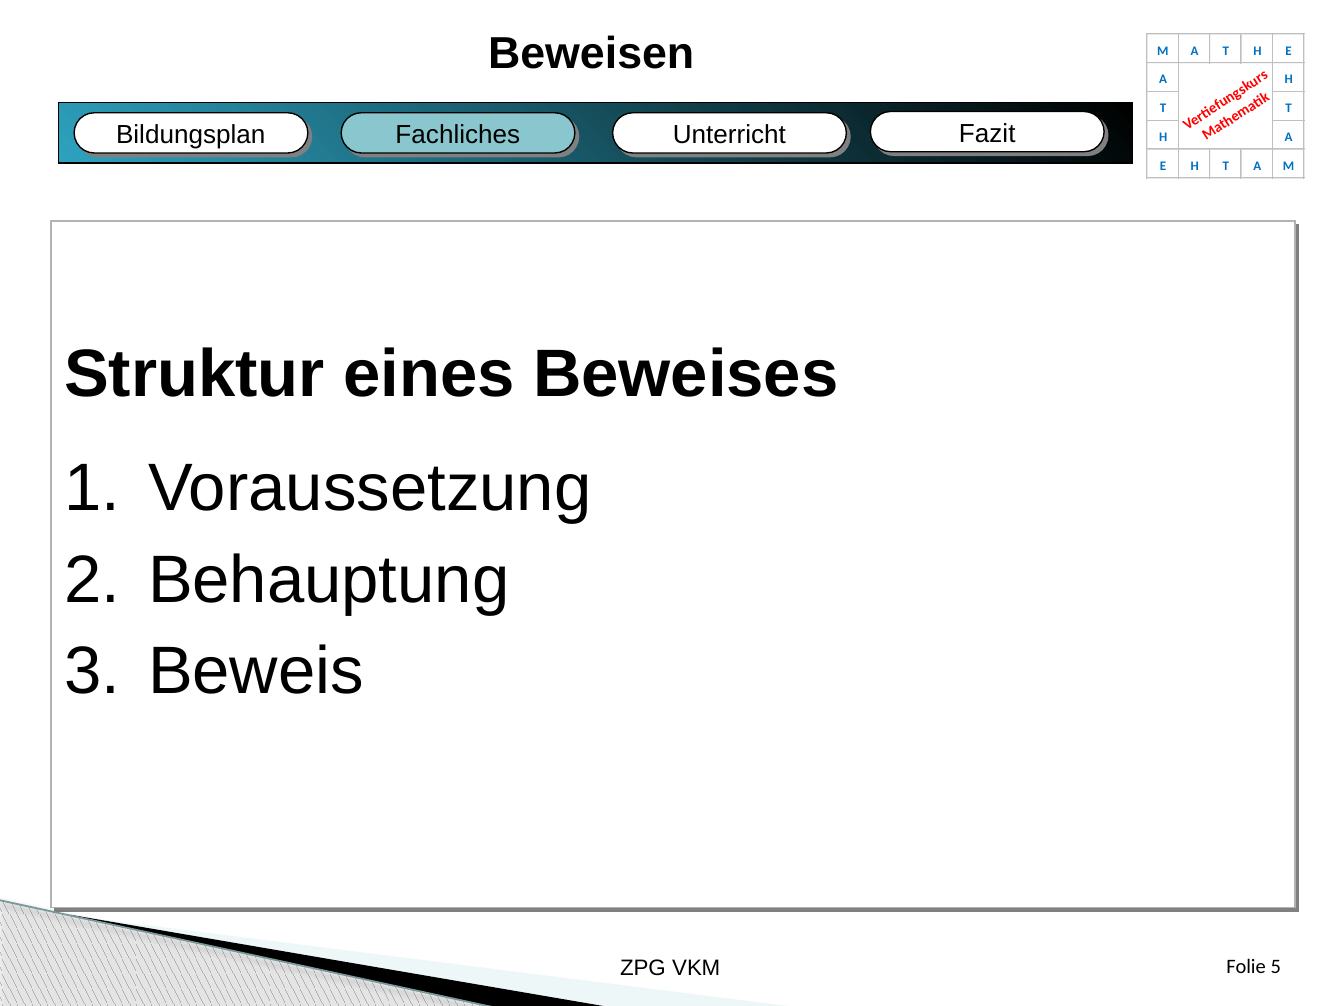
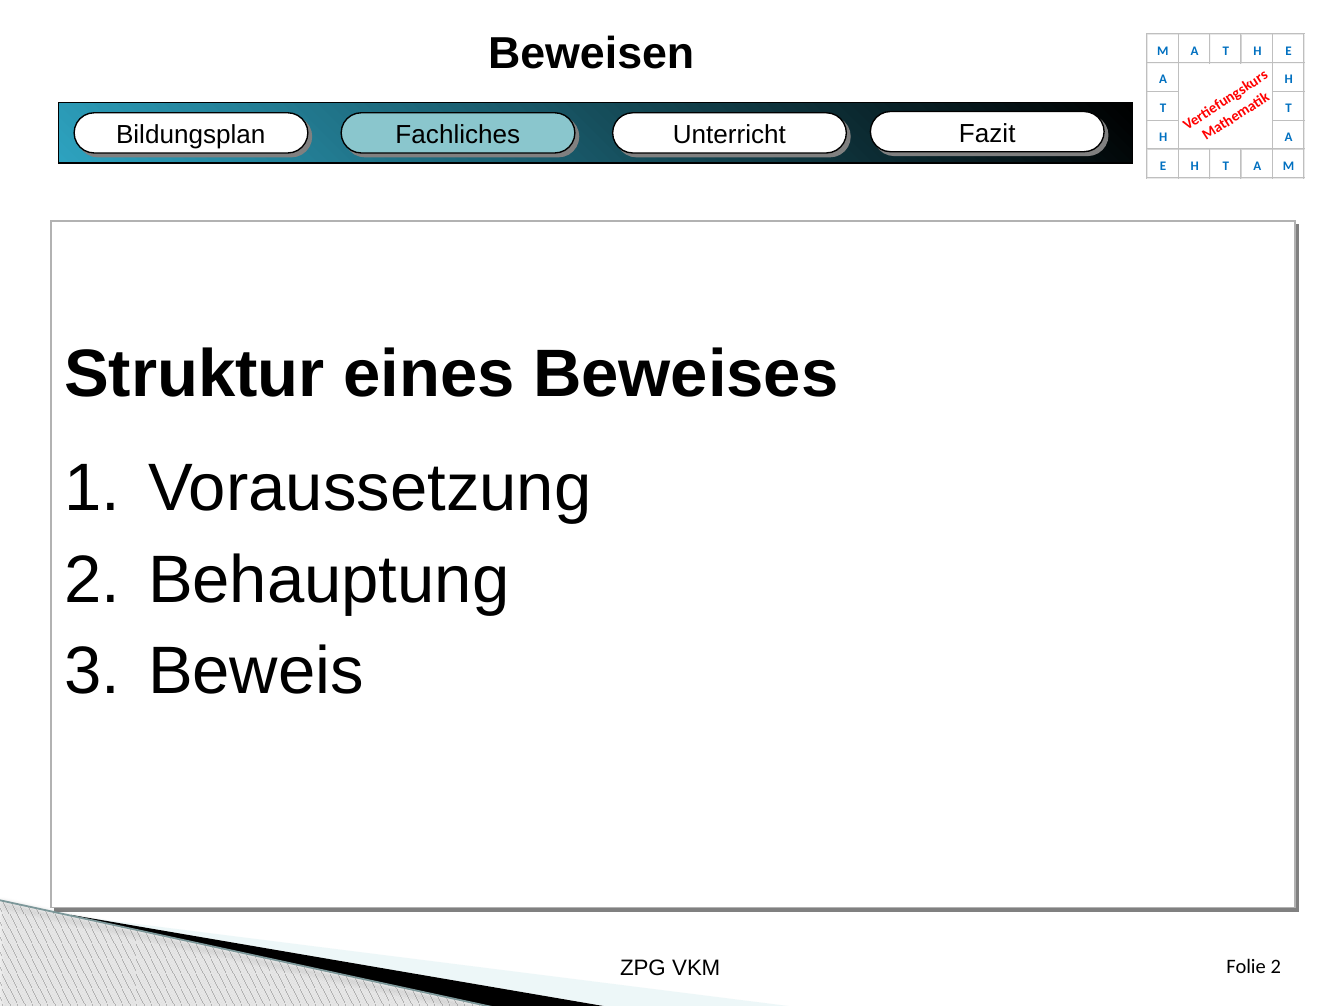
Folie 5: 5 -> 2 (1276, 967)
